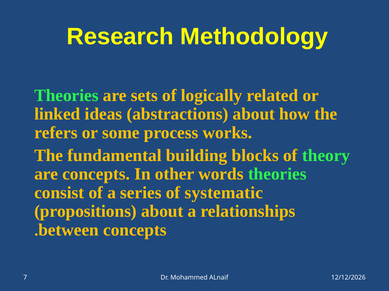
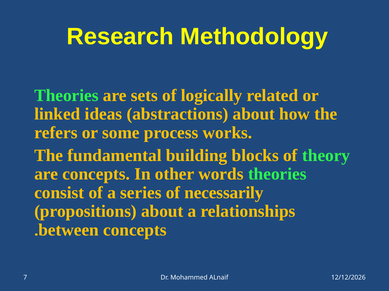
systematic: systematic -> necessarily (224, 193)
